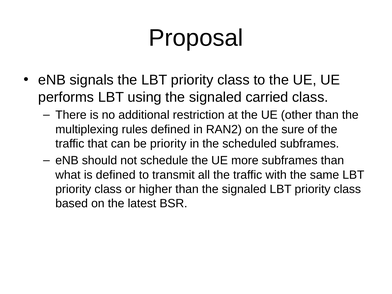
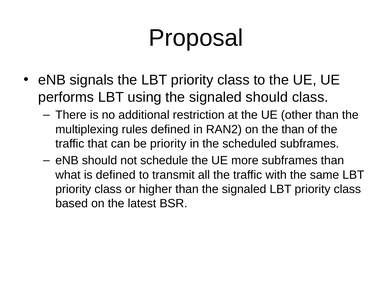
signaled carried: carried -> should (267, 97)
the sure: sure -> than (293, 129)
